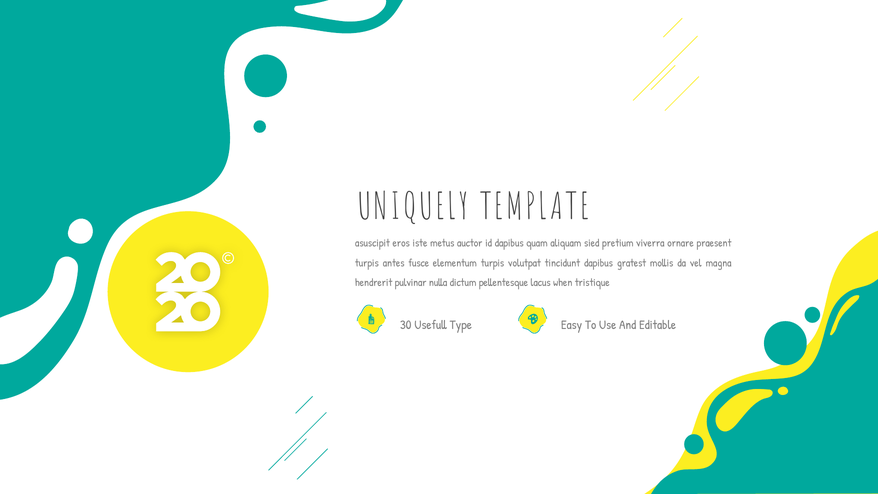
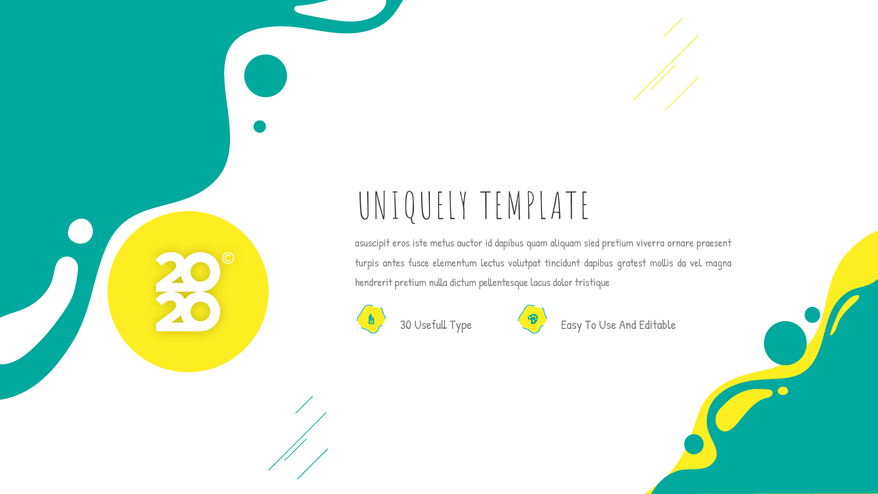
elementum turpis: turpis -> lectus (493, 263)
hendrerit pulvinar: pulvinar -> pretium (411, 283)
when: when -> dolor (563, 283)
